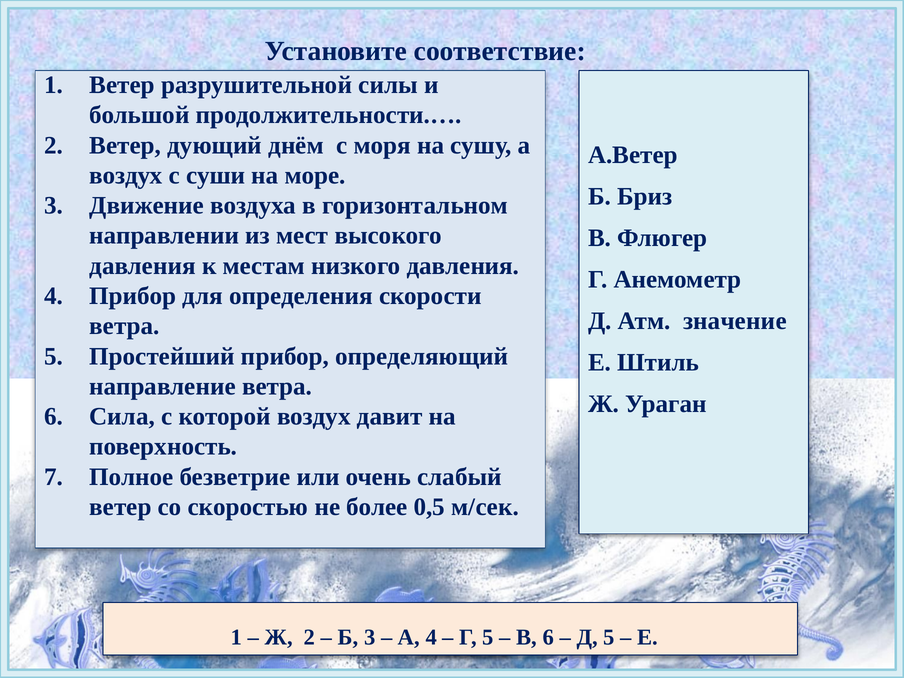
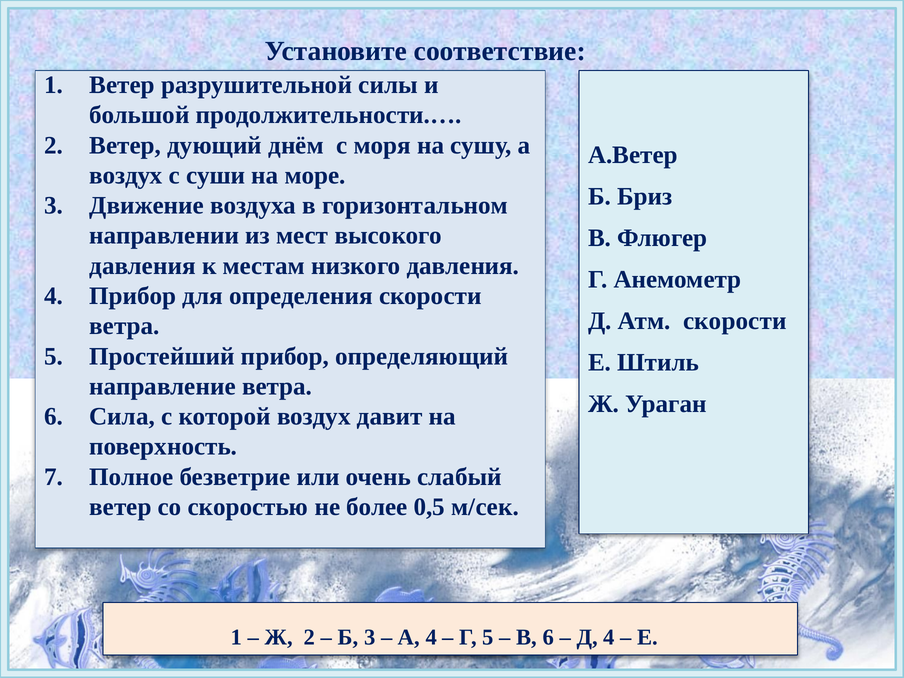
Атм значение: значение -> скорости (735, 321)
Д 5: 5 -> 4 (609, 637)
